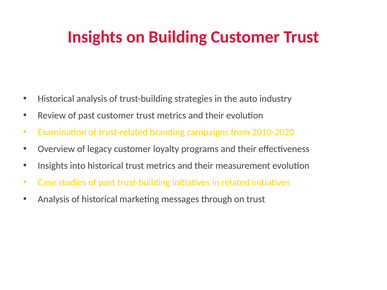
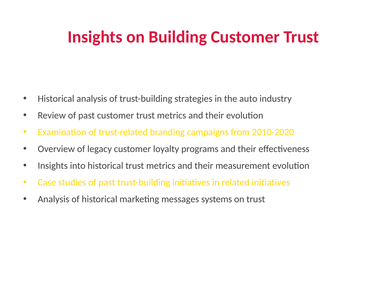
through: through -> systems (217, 199)
